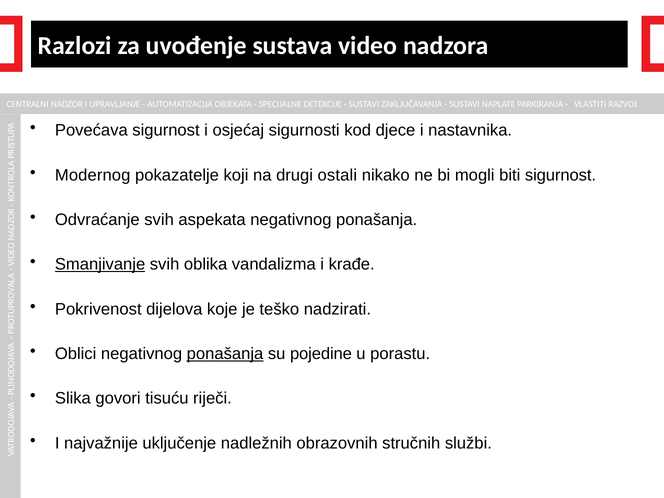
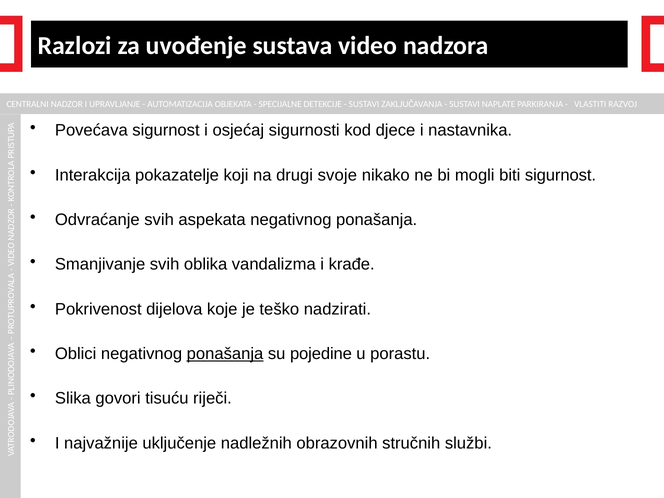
Modernog: Modernog -> Interakcija (93, 175)
ostali: ostali -> svoje (337, 175)
Smanjivanje underline: present -> none (100, 264)
